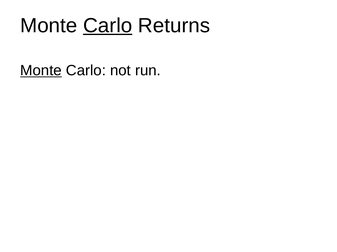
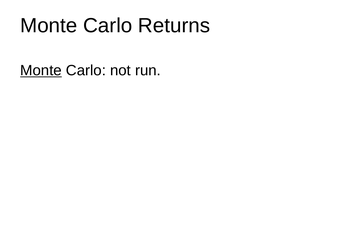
Carlo underline: present -> none (108, 26)
